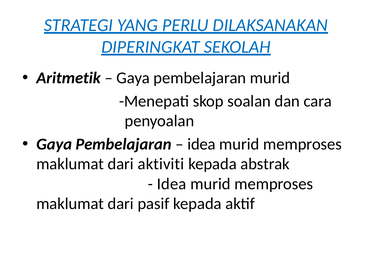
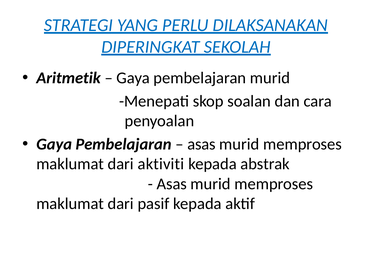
idea: idea -> asas (202, 144)
Idea: Idea -> Asas (172, 184)
